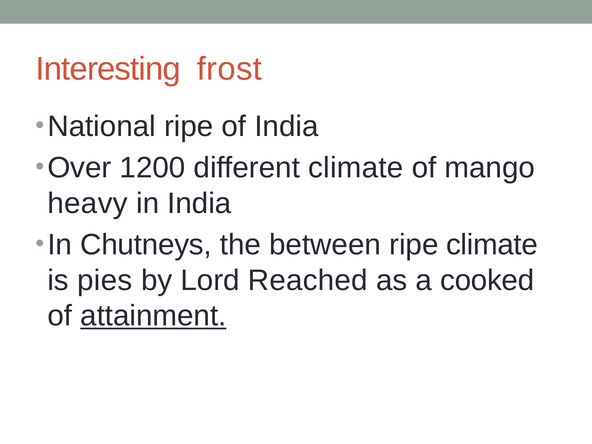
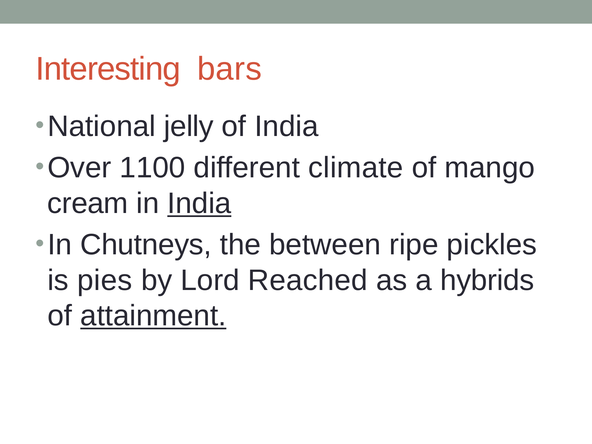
frost: frost -> bars (229, 69)
National ripe: ripe -> jelly (189, 126)
1200: 1200 -> 1100 (153, 168)
heavy: heavy -> cream (88, 203)
India underline: none -> present (199, 203)
ripe climate: climate -> pickles (492, 245)
cooked: cooked -> hybrids (487, 280)
